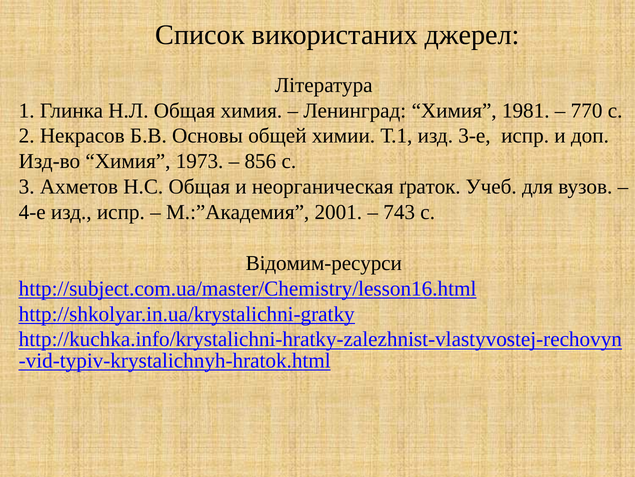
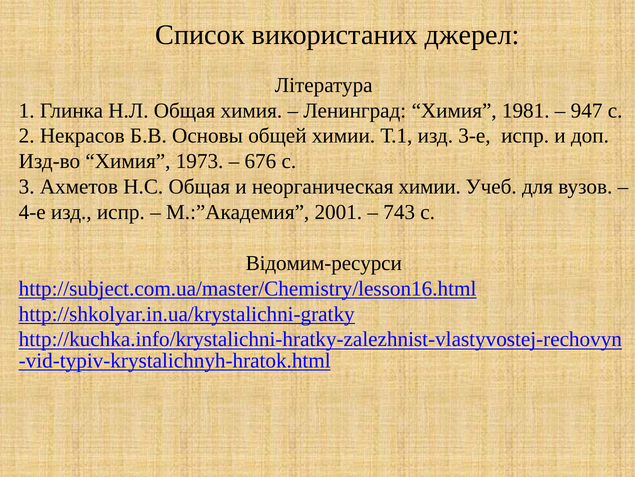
770: 770 -> 947 (587, 110)
856: 856 -> 676 (260, 161)
неорганическая ґраток: ґраток -> химии (430, 187)
